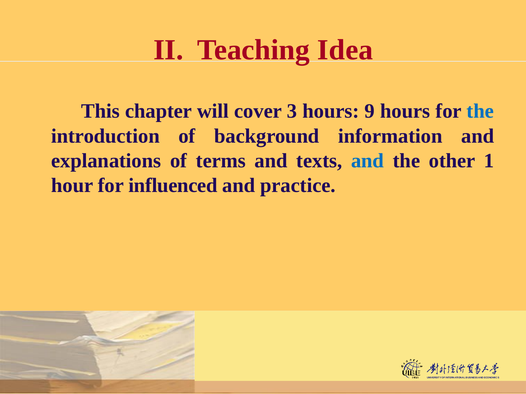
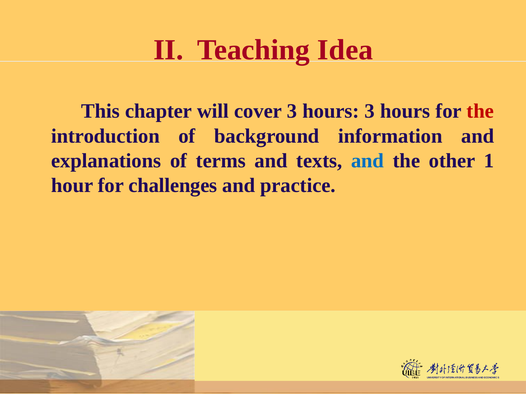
hours 9: 9 -> 3 (370, 111)
the colour: blue -> red (480, 111)
influenced: influenced -> challenges (173, 186)
